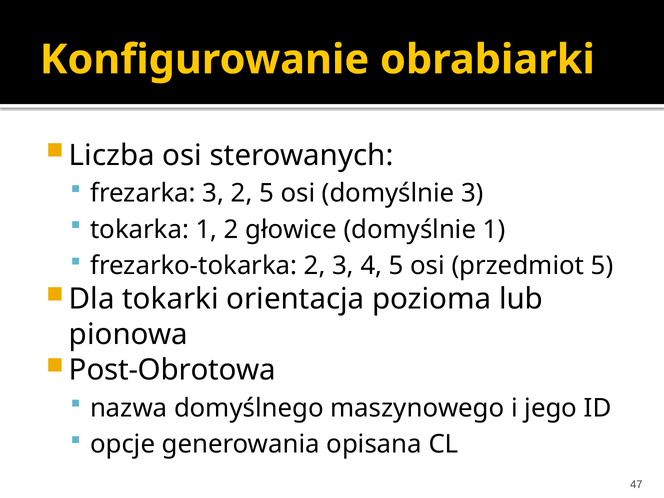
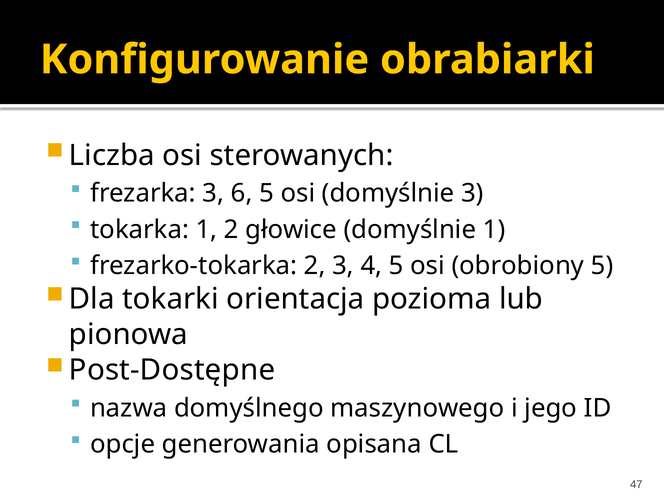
3 2: 2 -> 6 (242, 193)
przedmiot: przedmiot -> obrobiony (518, 266)
Post-Obrotowa: Post-Obrotowa -> Post-Dostępne (172, 370)
